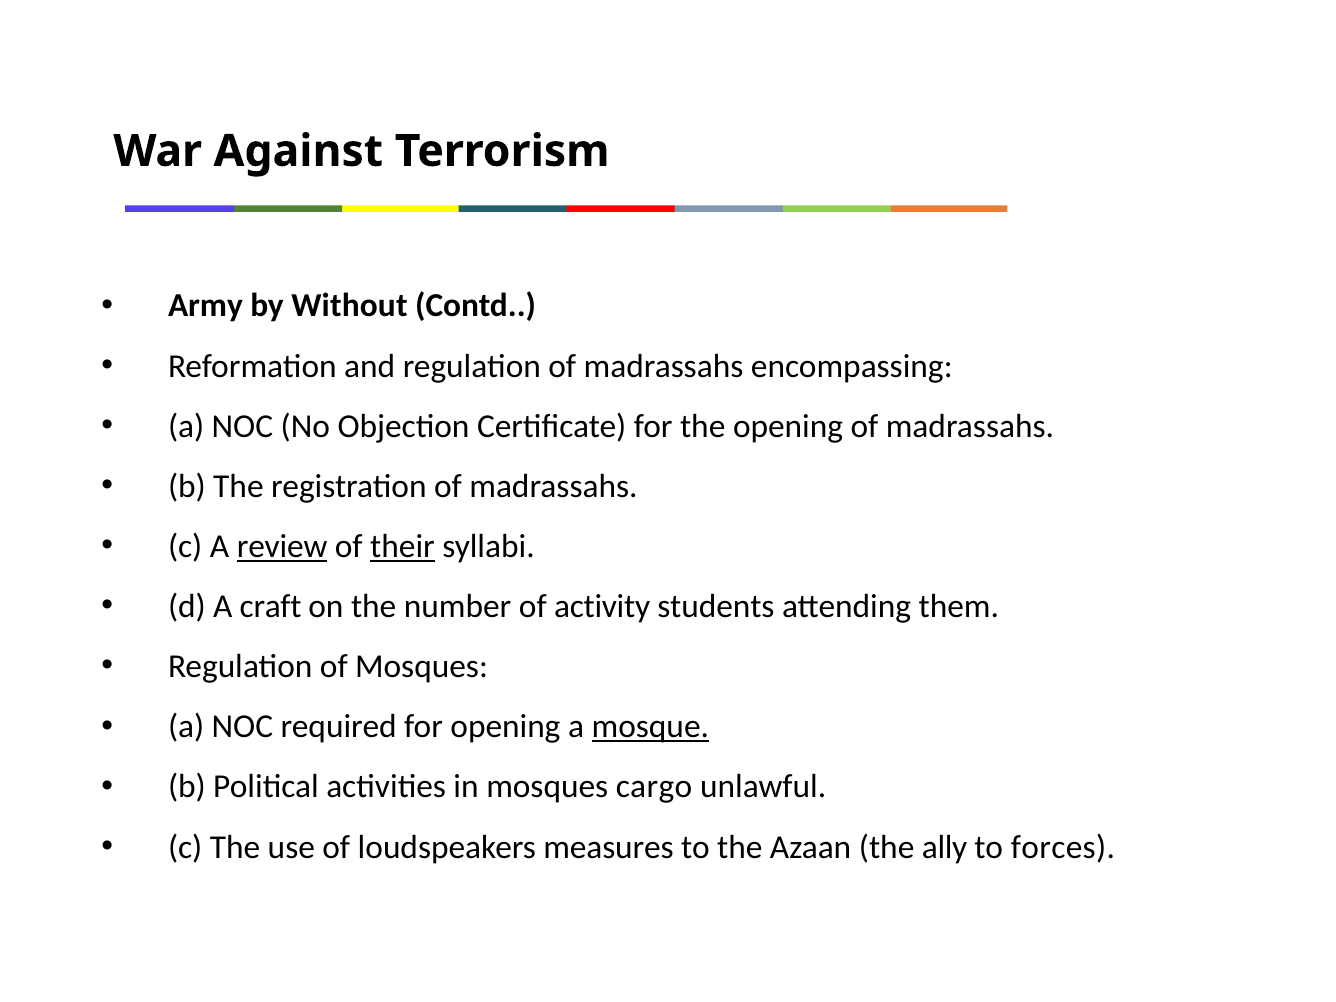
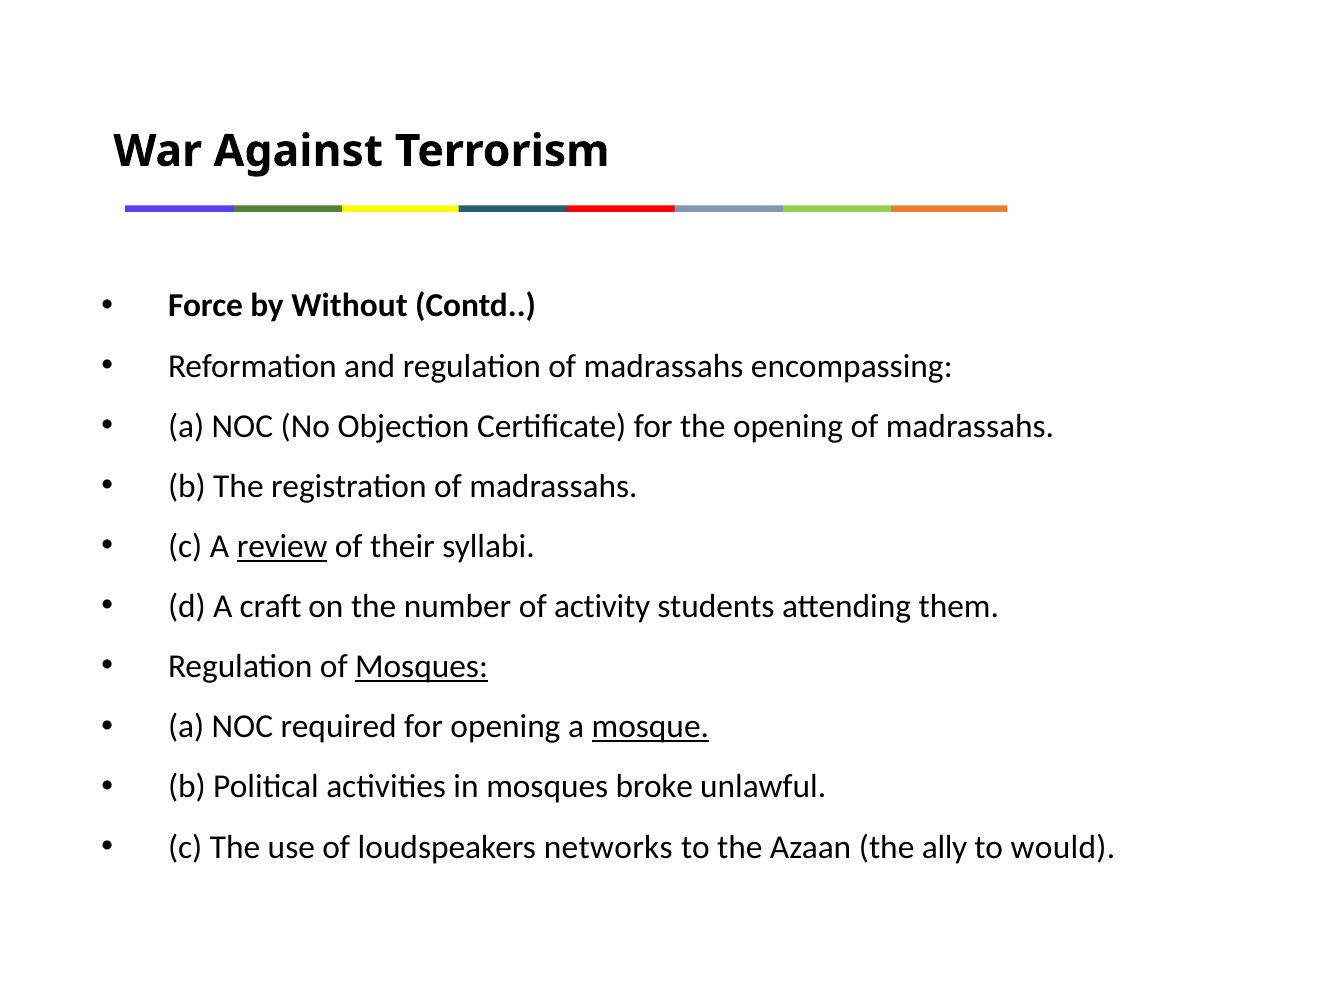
Army: Army -> Force (206, 306)
their underline: present -> none (403, 546)
Mosques underline: none -> present (422, 667)
cargo: cargo -> broke (654, 787)
measures: measures -> networks (608, 847)
forces: forces -> would (1063, 847)
